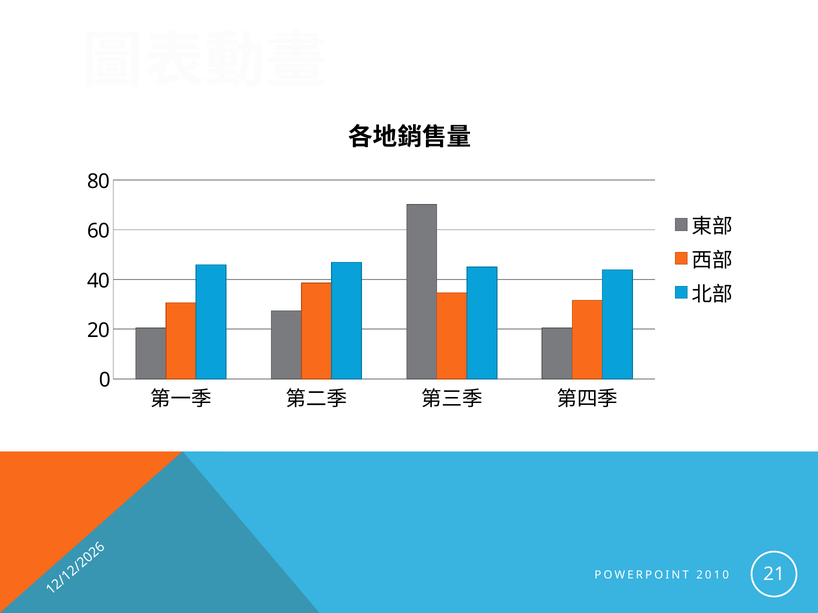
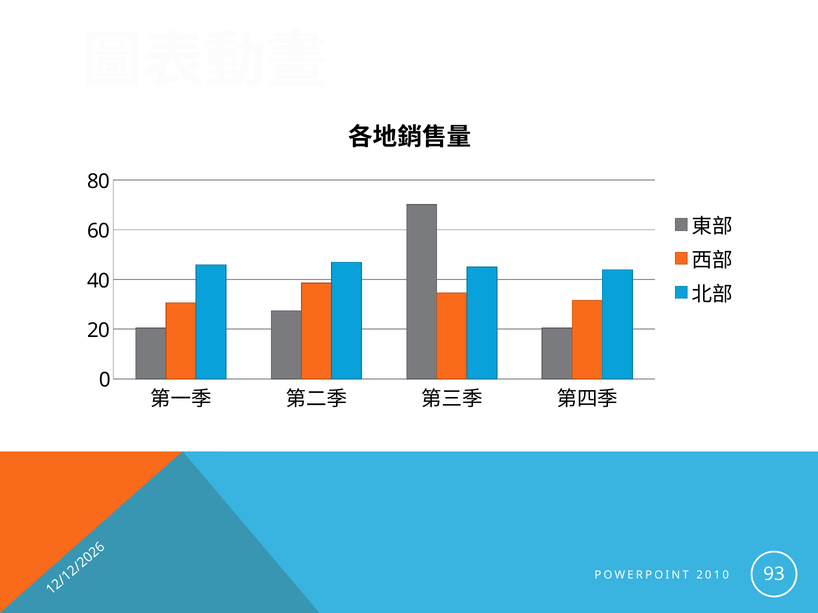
21: 21 -> 93 (774, 574)
